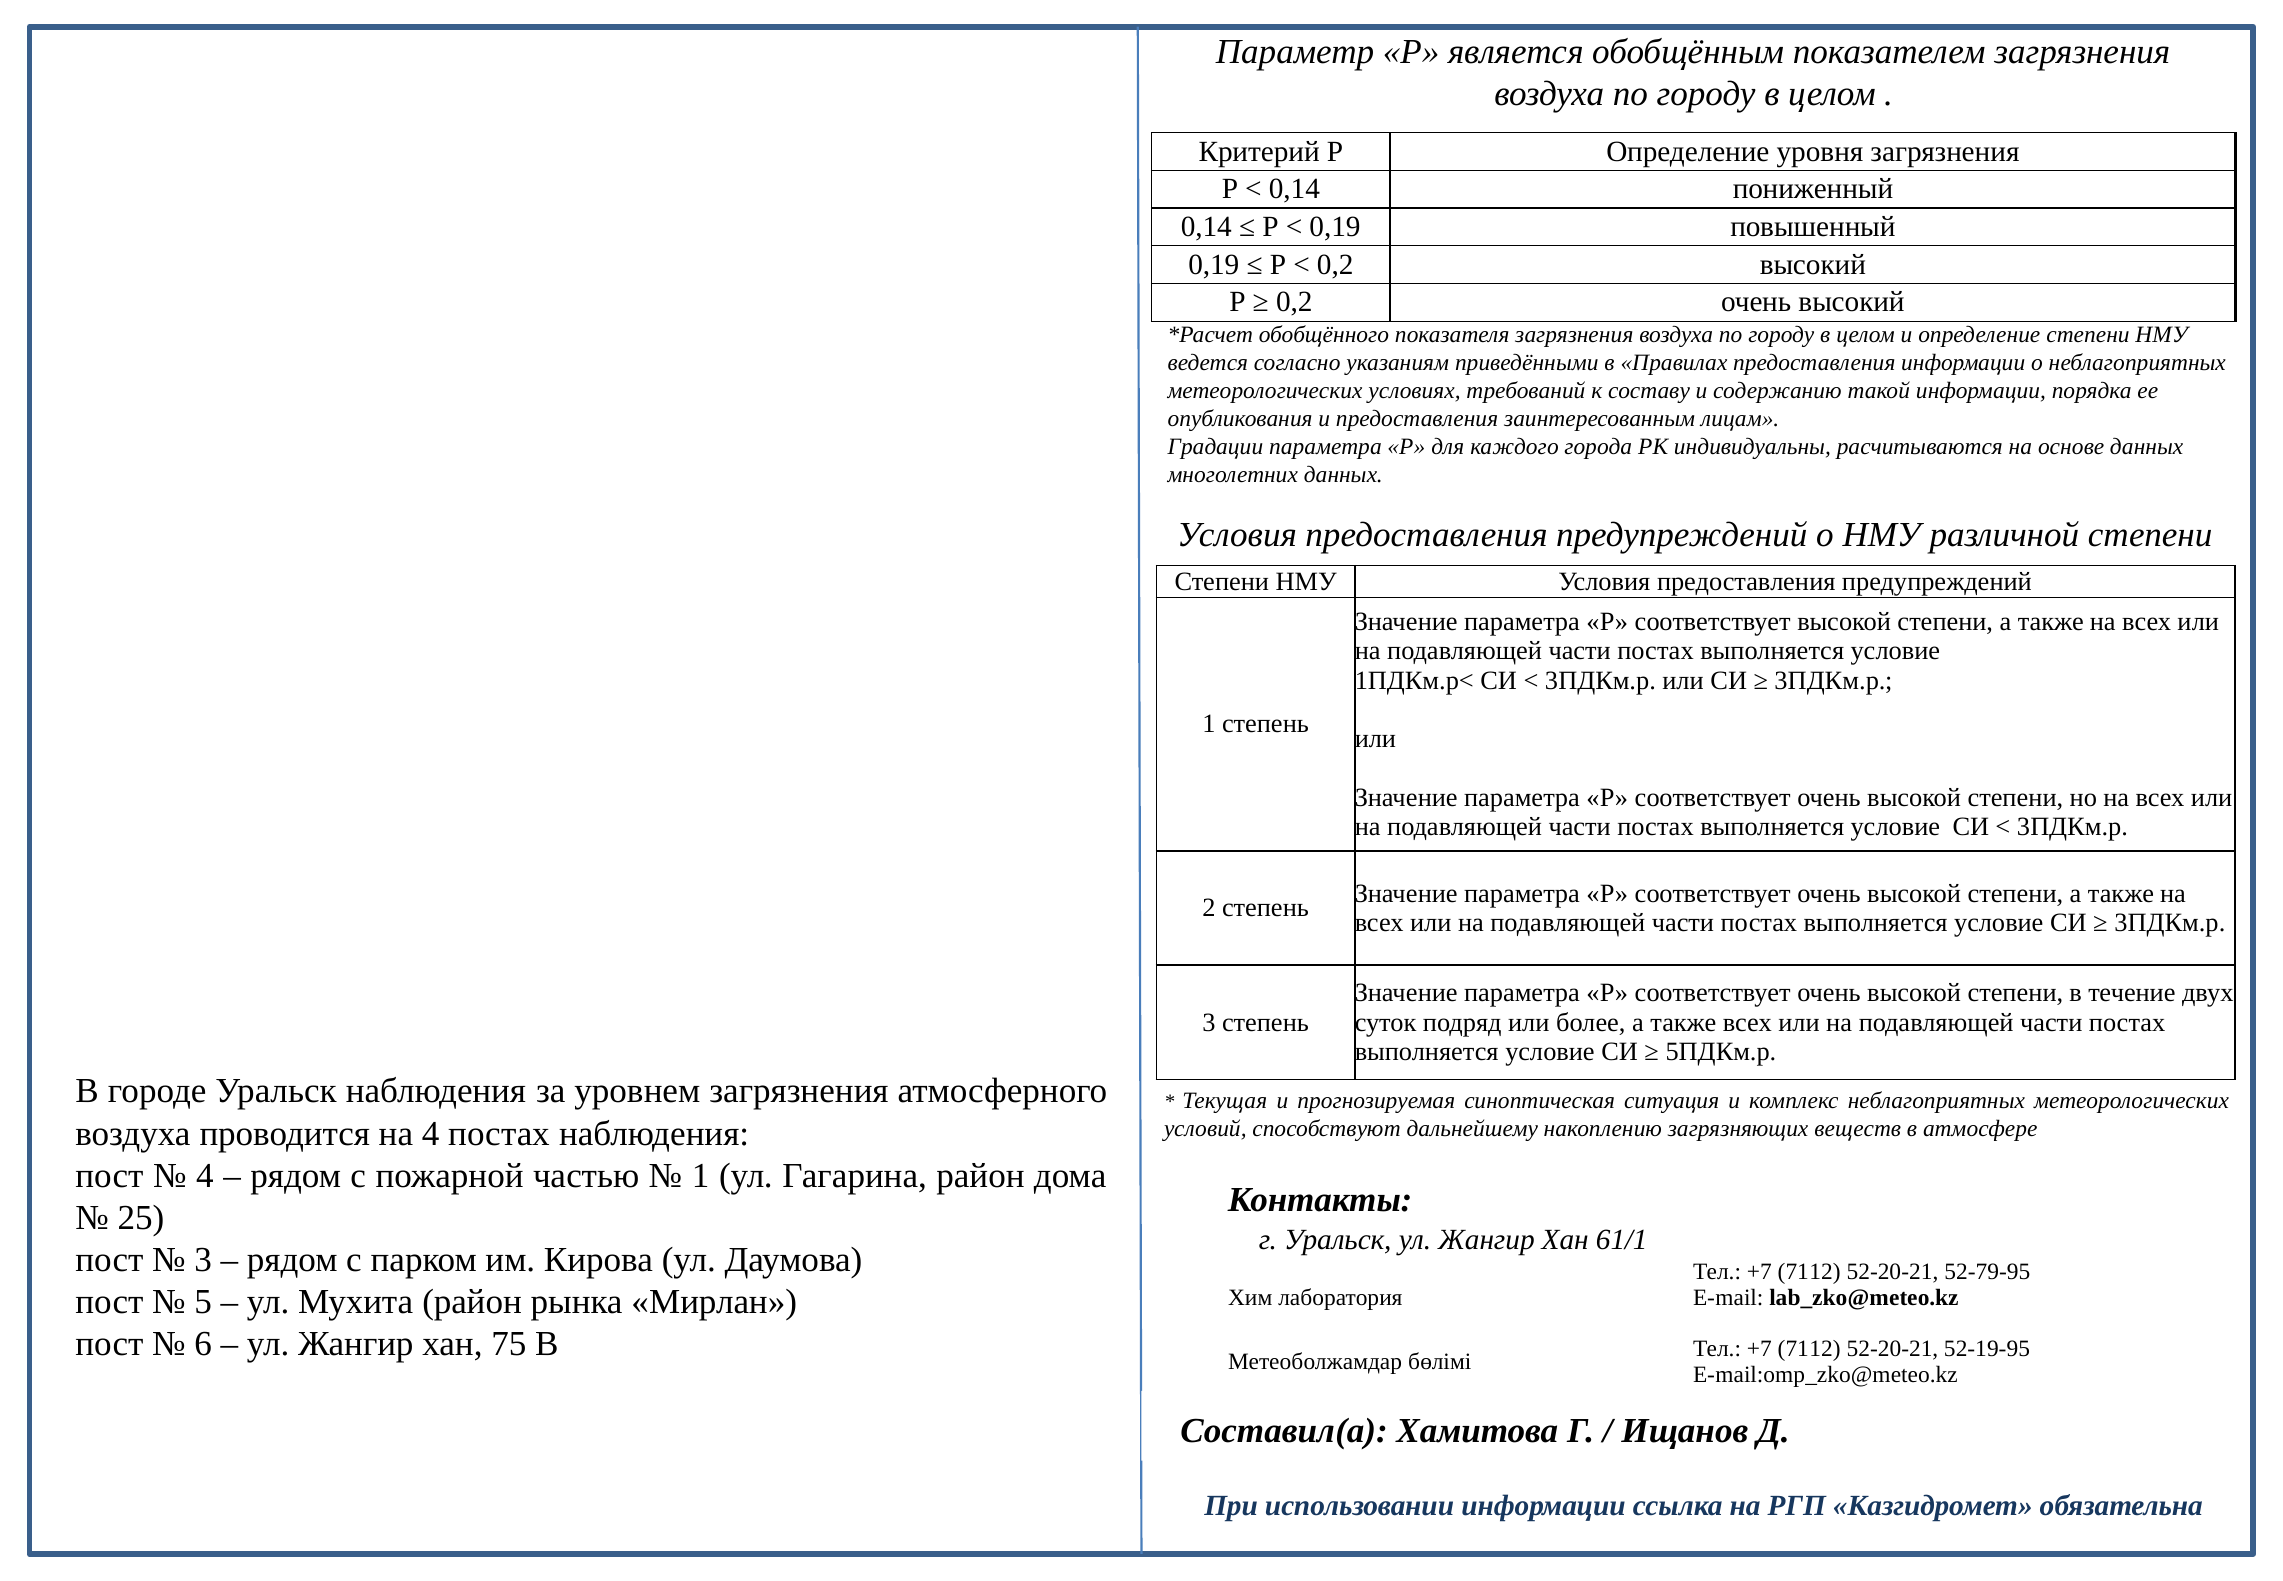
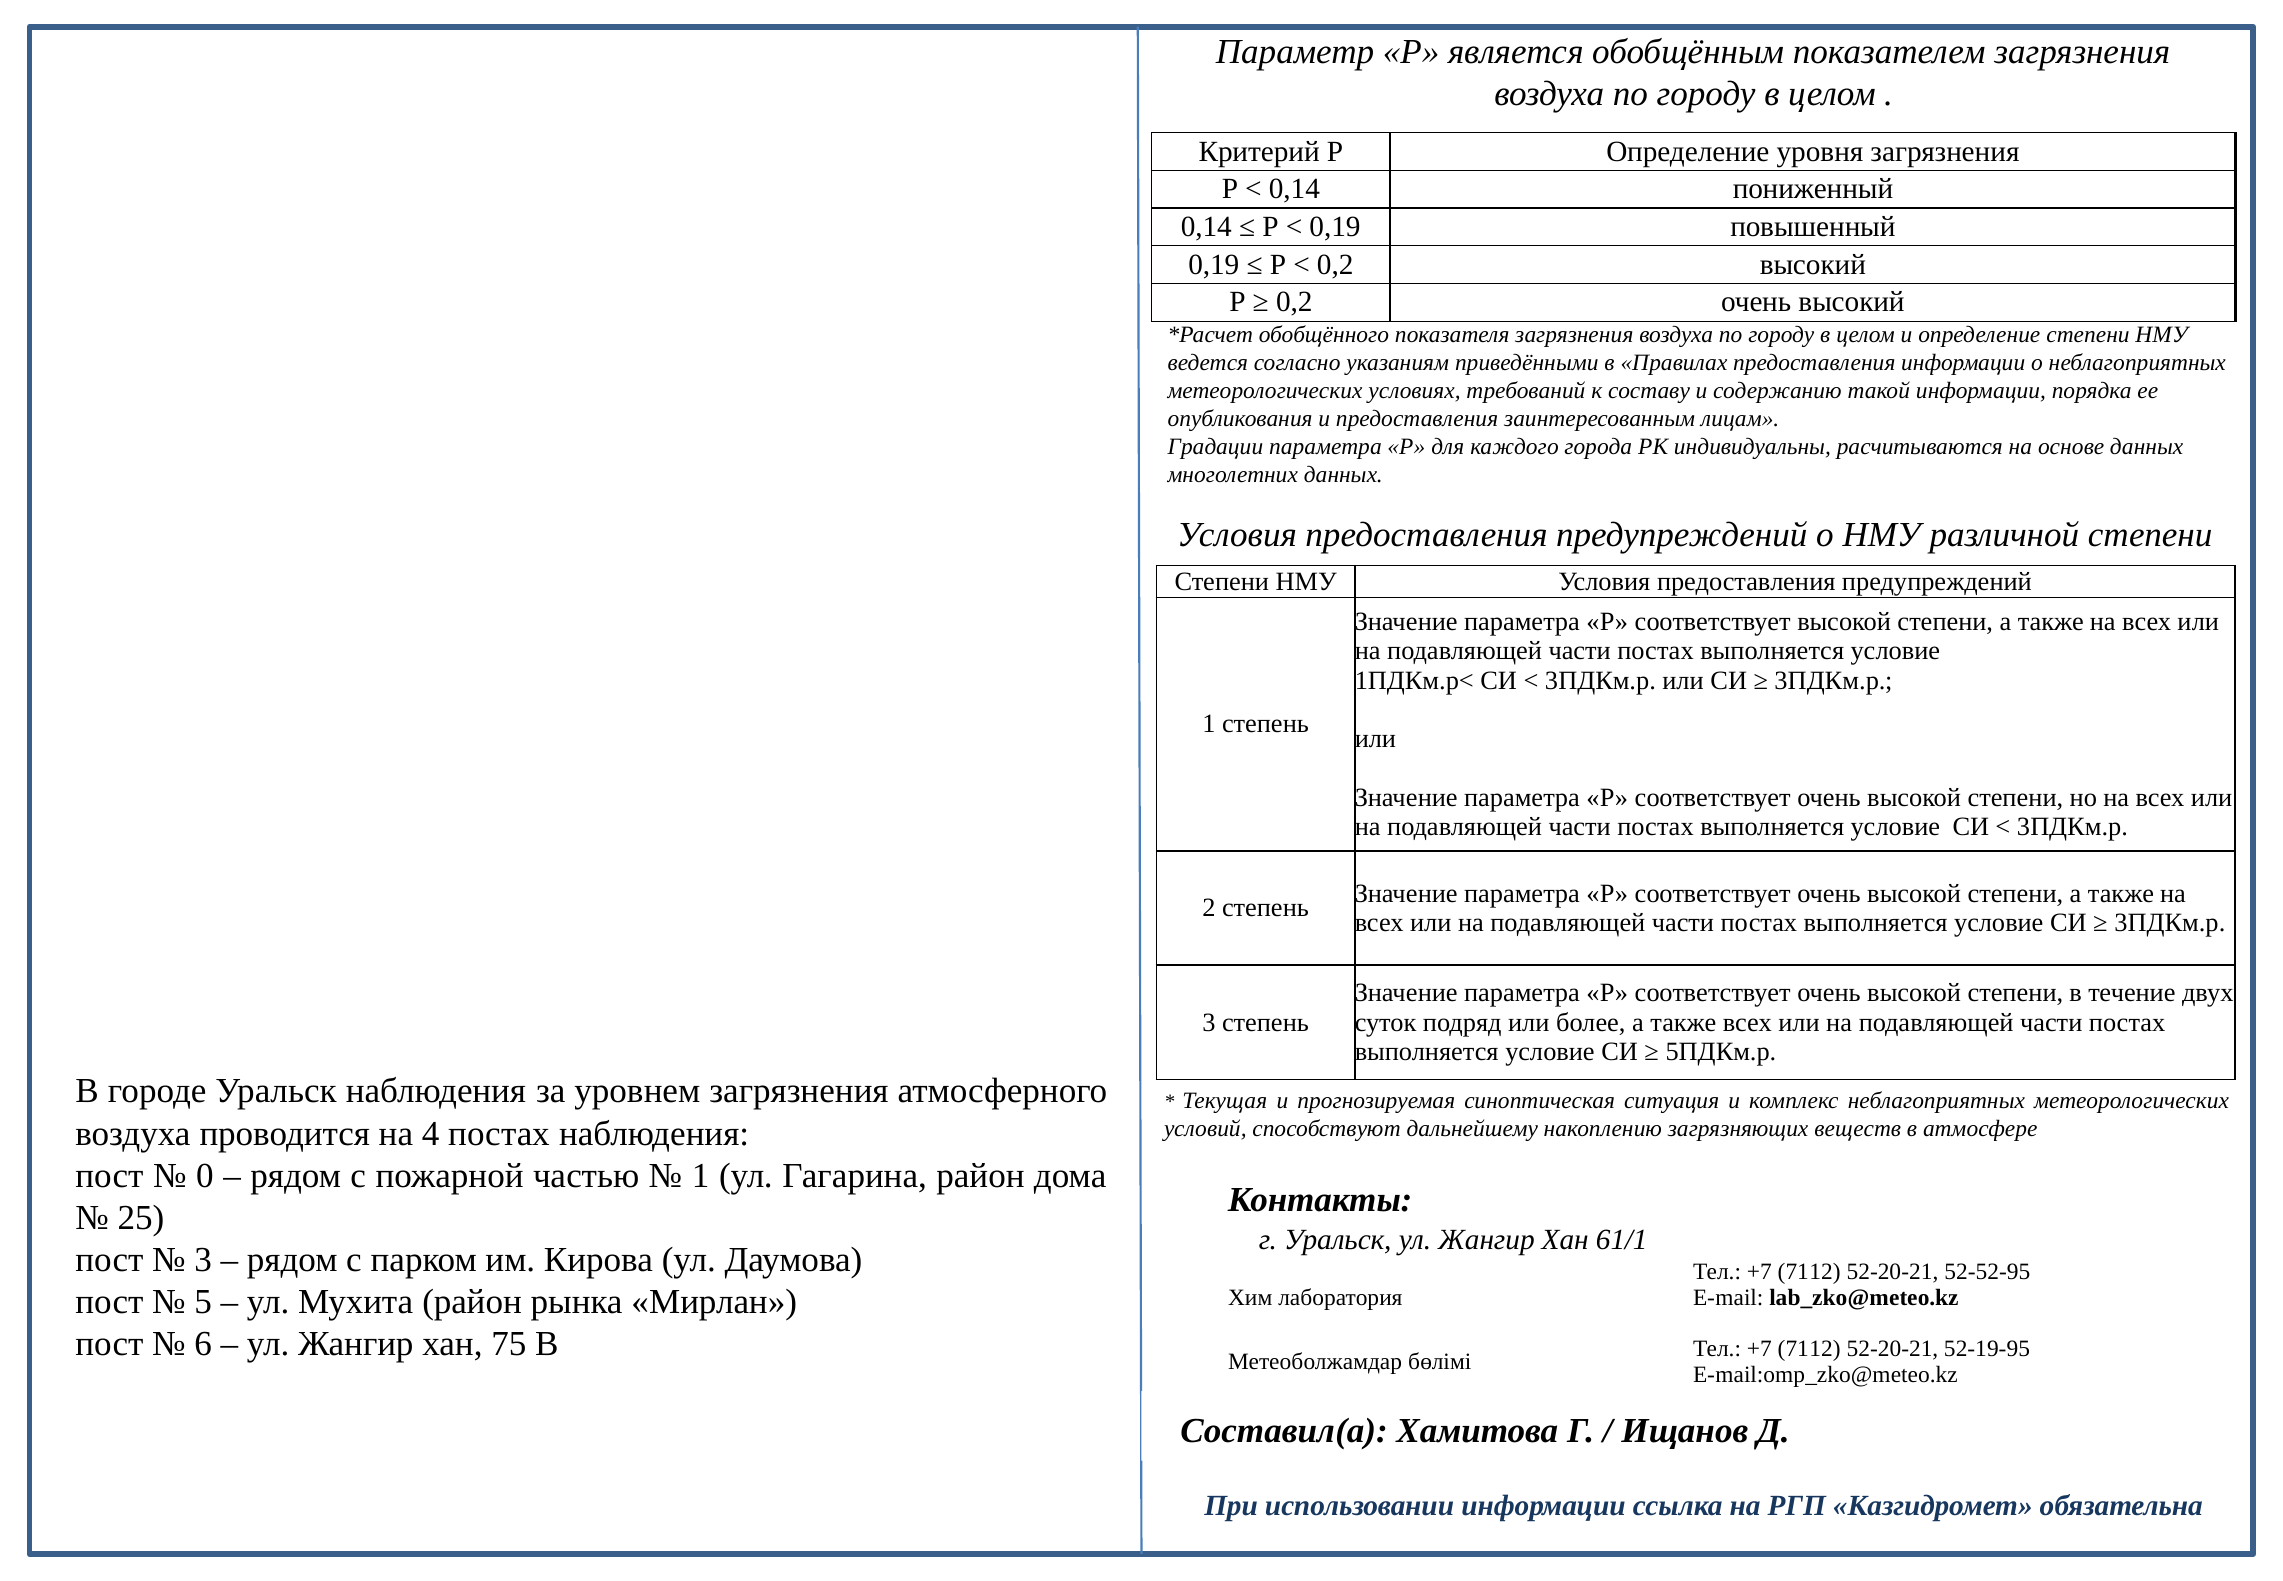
4: 4 -> 0 (205, 1175)
52-79-95: 52-79-95 -> 52-52-95 (1987, 1271)
